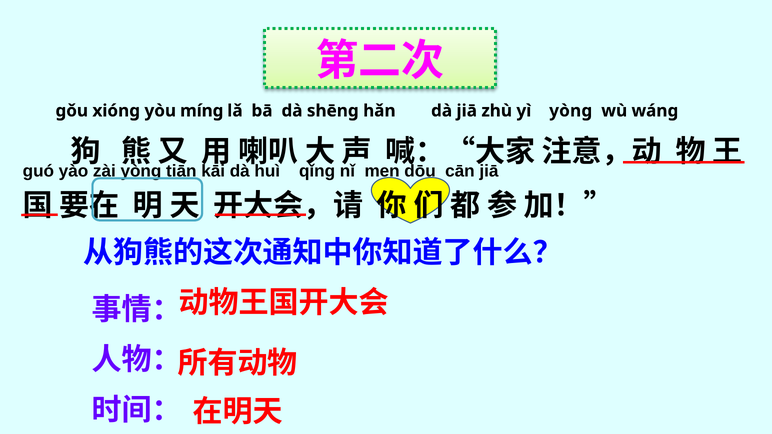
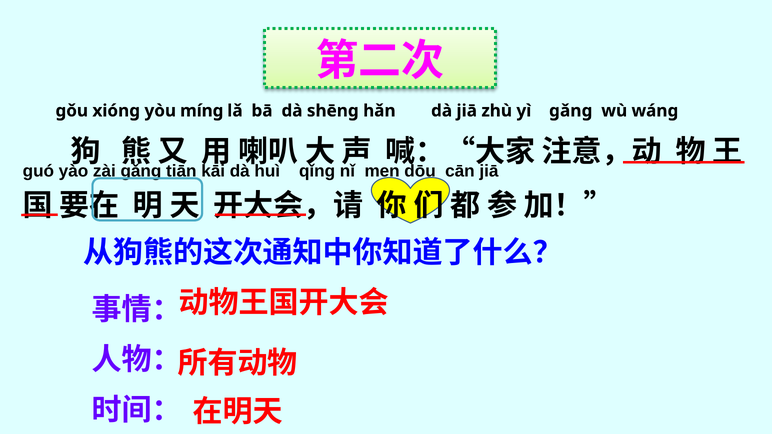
yì yònɡ: yònɡ -> ɡǎnɡ (571, 111)
zài yònɡ: yònɡ -> ɡǎnɡ (141, 171)
